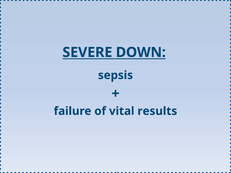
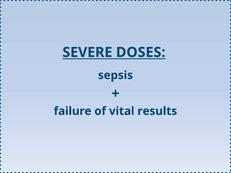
DOWN: DOWN -> DOSES (141, 52)
